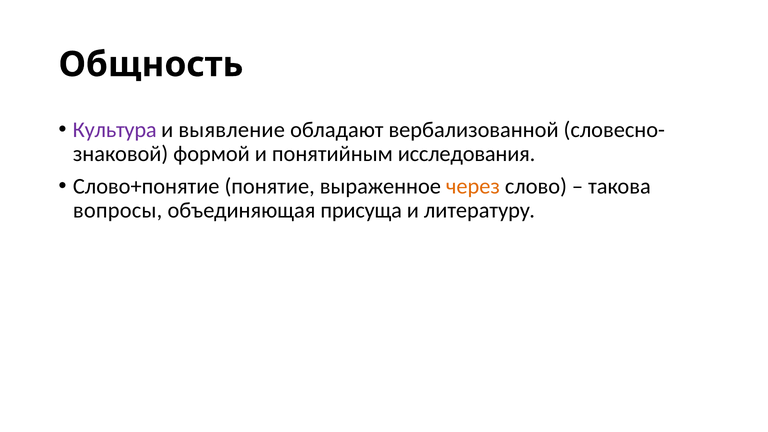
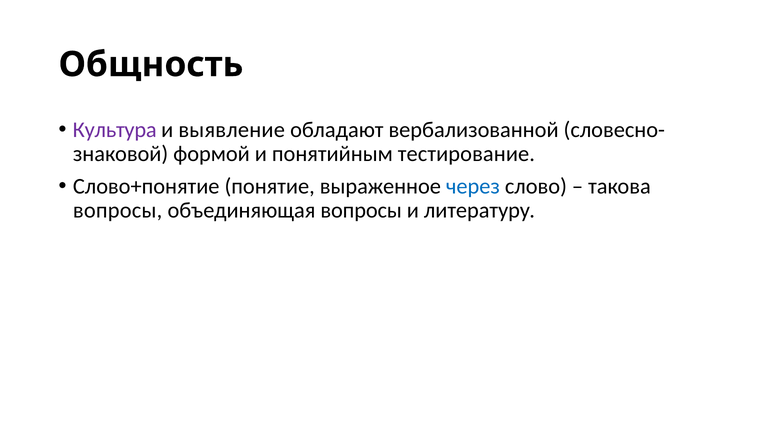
исследования: исследования -> тестирование (466, 154)
через colour: orange -> blue (473, 186)
объединяющая присуща: присуща -> вопросы (361, 210)
